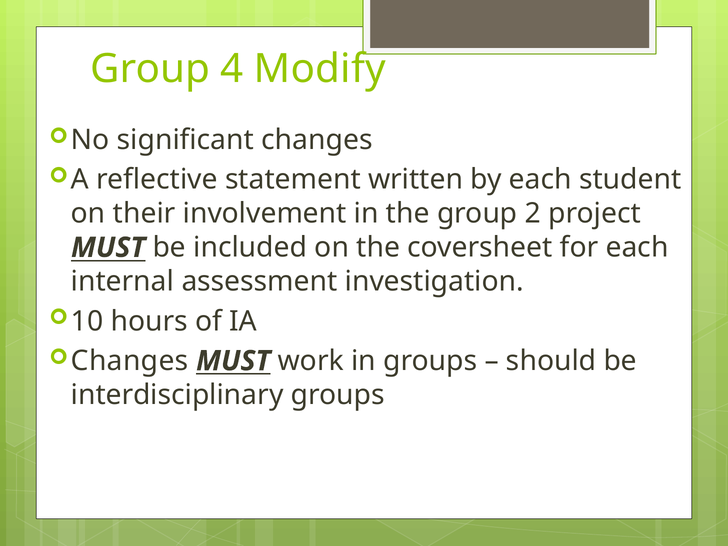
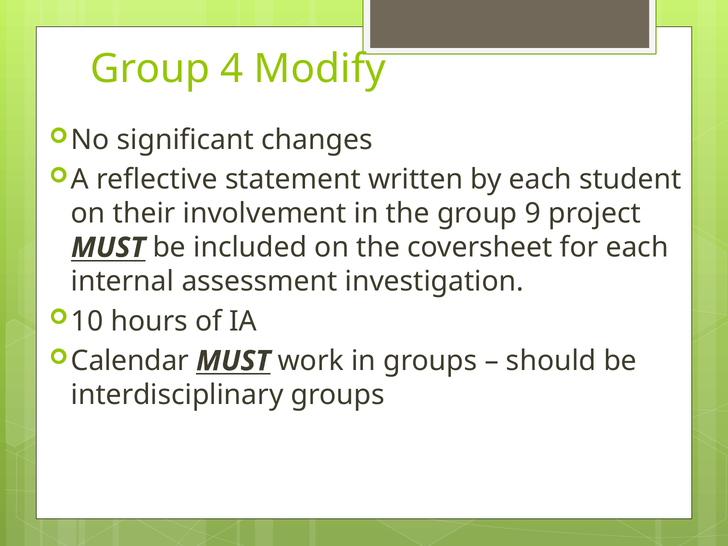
2: 2 -> 9 (533, 214)
Changes: Changes -> Calendar (130, 361)
